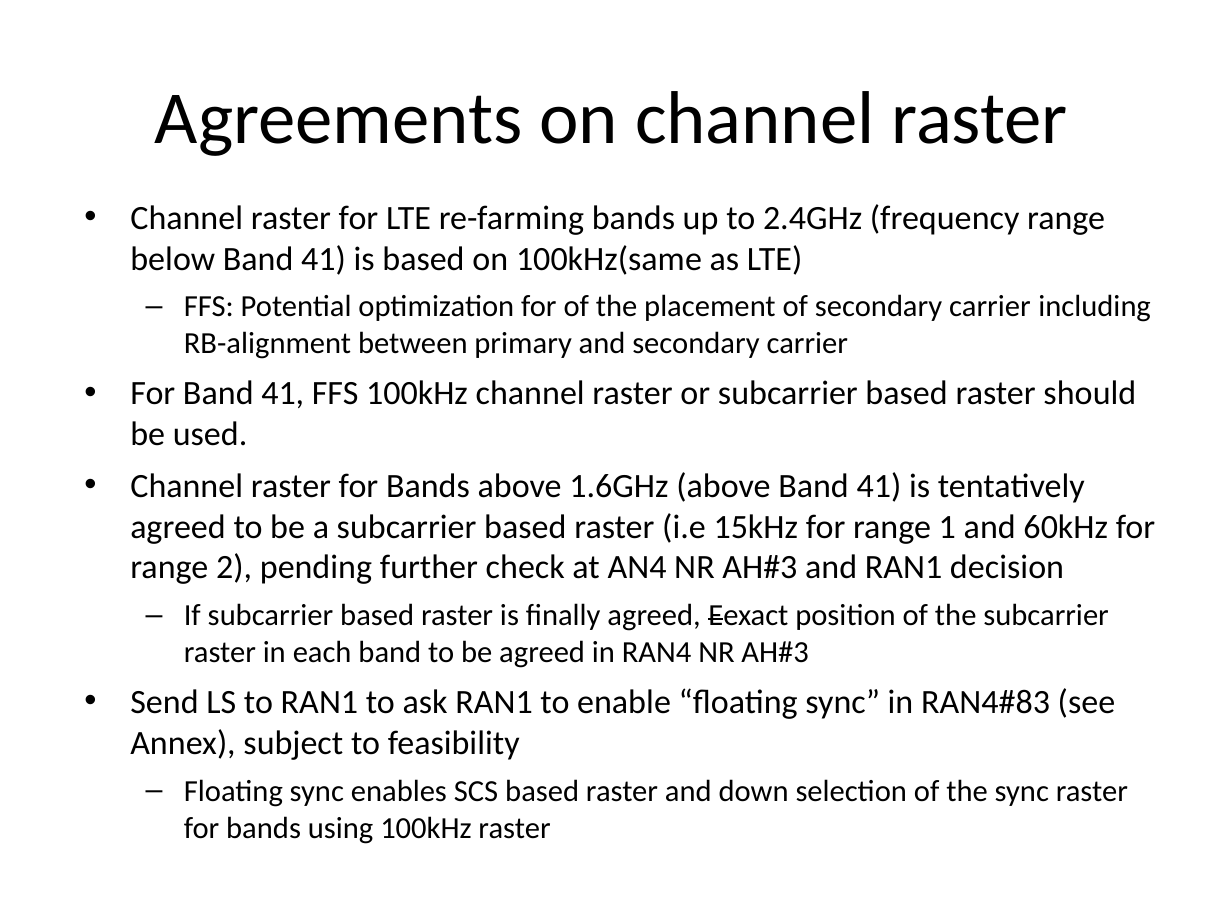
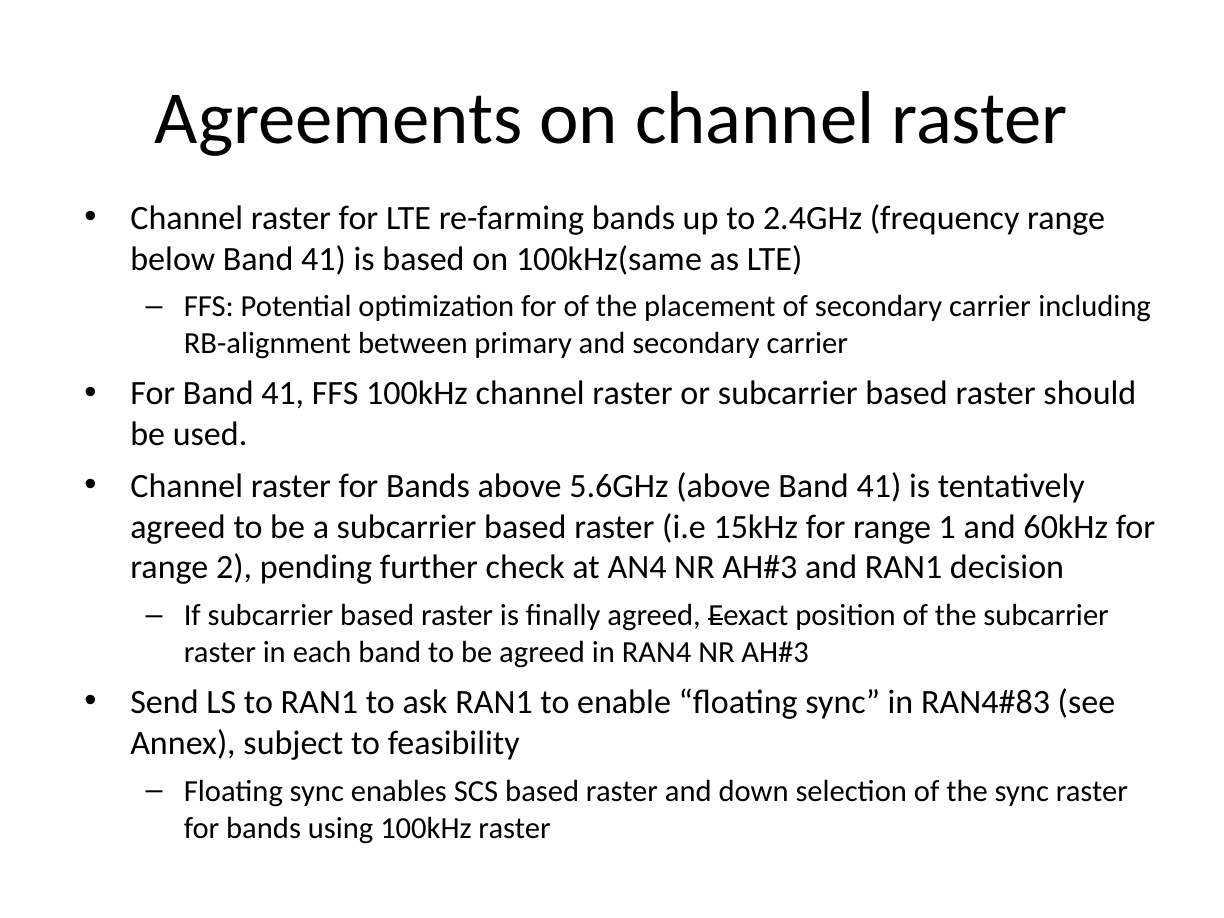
1.6GHz: 1.6GHz -> 5.6GHz (619, 486)
